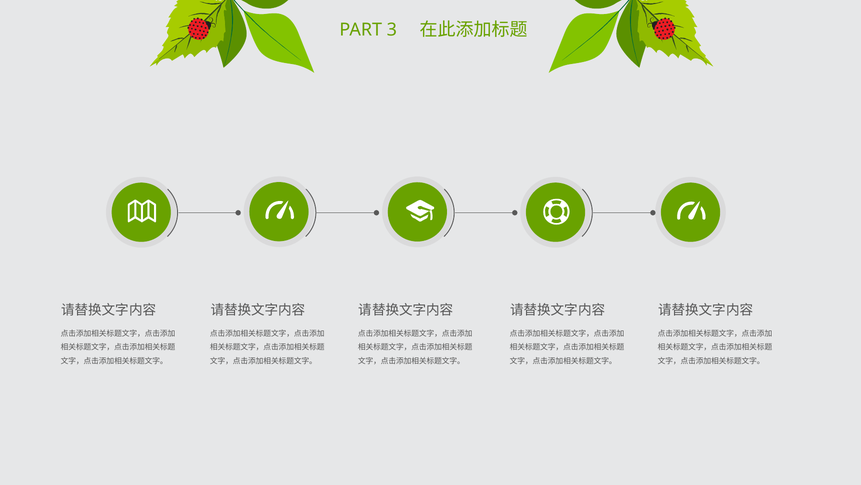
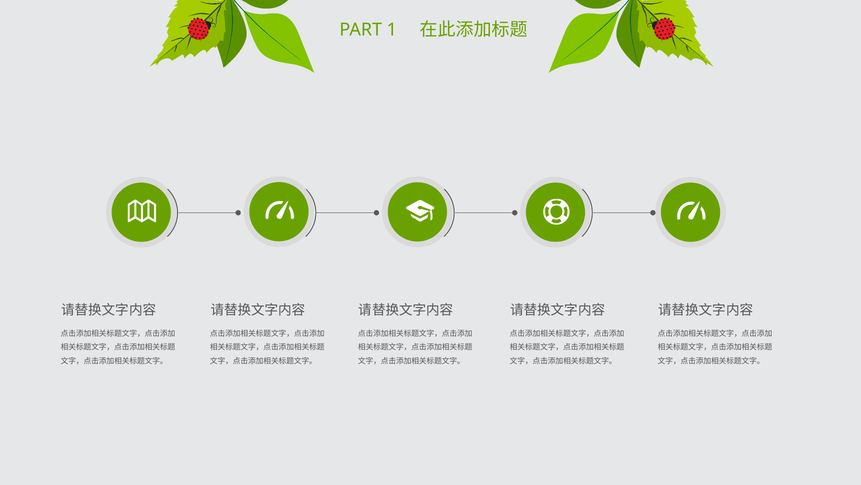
3: 3 -> 1 (392, 30)
